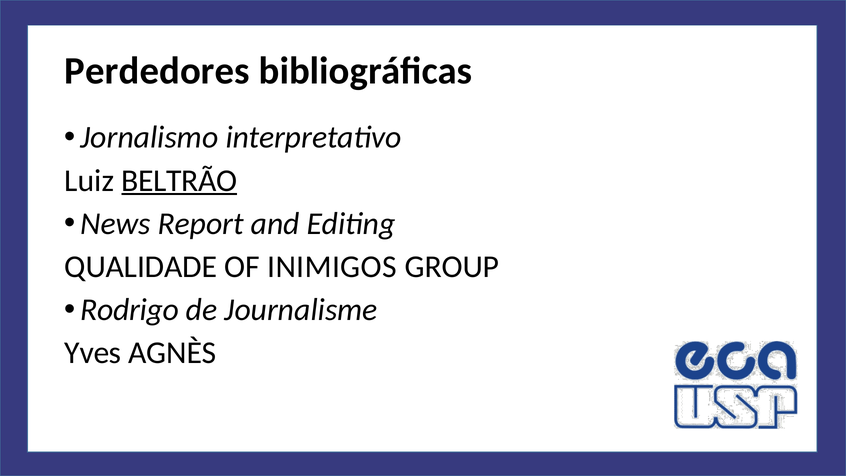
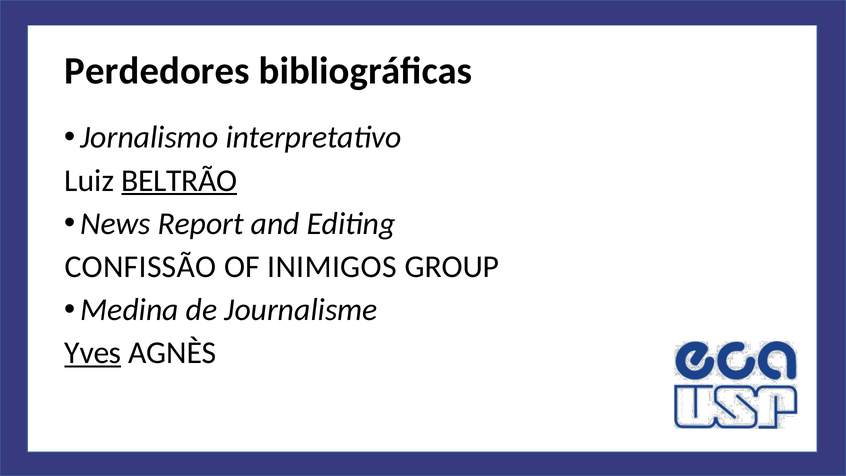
QUALIDADE: QUALIDADE -> CONFISSÃO (141, 267)
Rodrigo: Rodrigo -> Medina (130, 310)
Yves underline: none -> present (93, 353)
